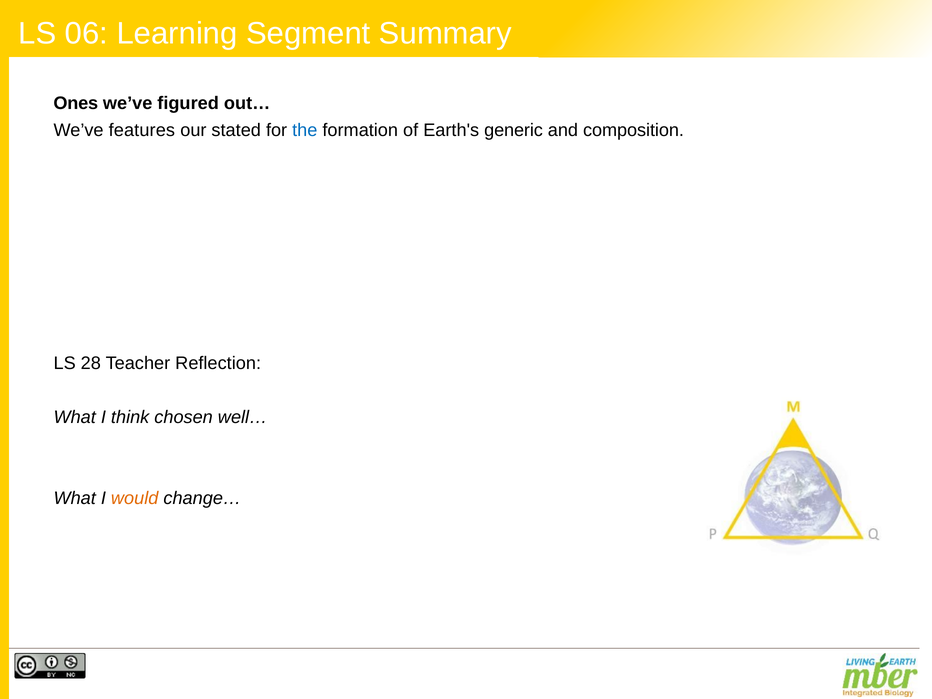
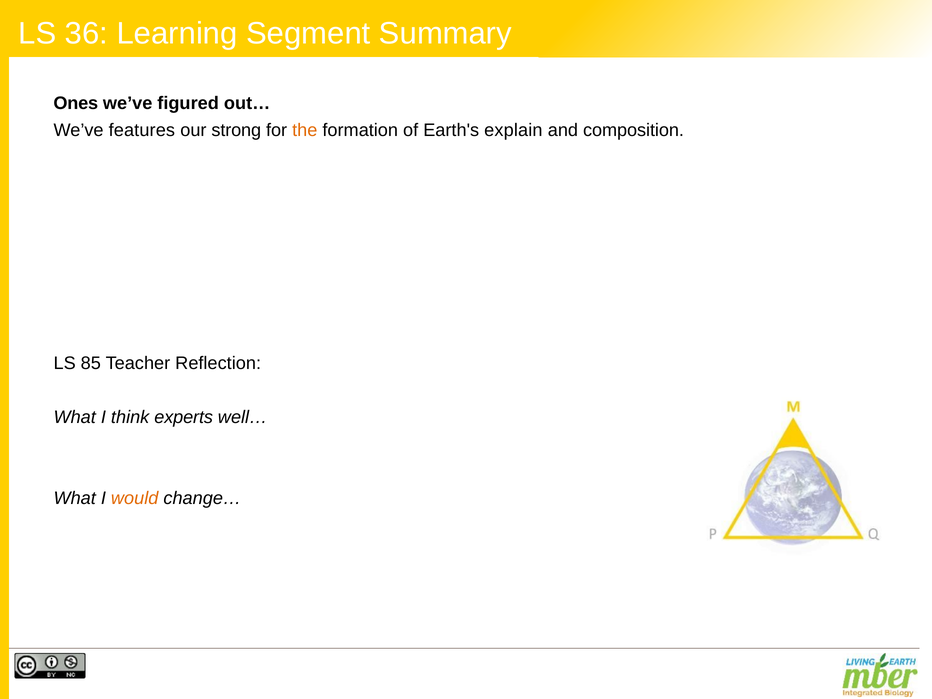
06: 06 -> 36 (86, 33)
stated: stated -> strong (236, 130)
the colour: blue -> orange (305, 130)
generic: generic -> explain (513, 130)
28: 28 -> 85 (91, 363)
chosen: chosen -> experts (184, 417)
